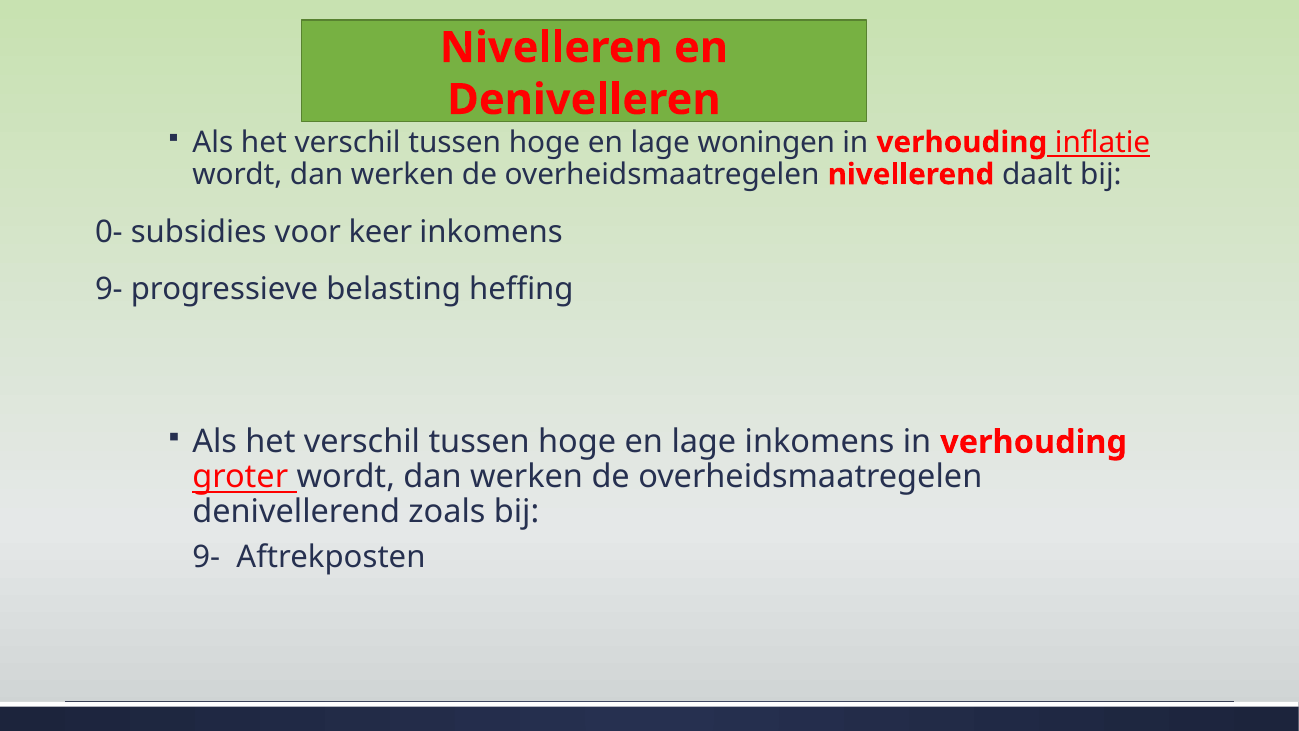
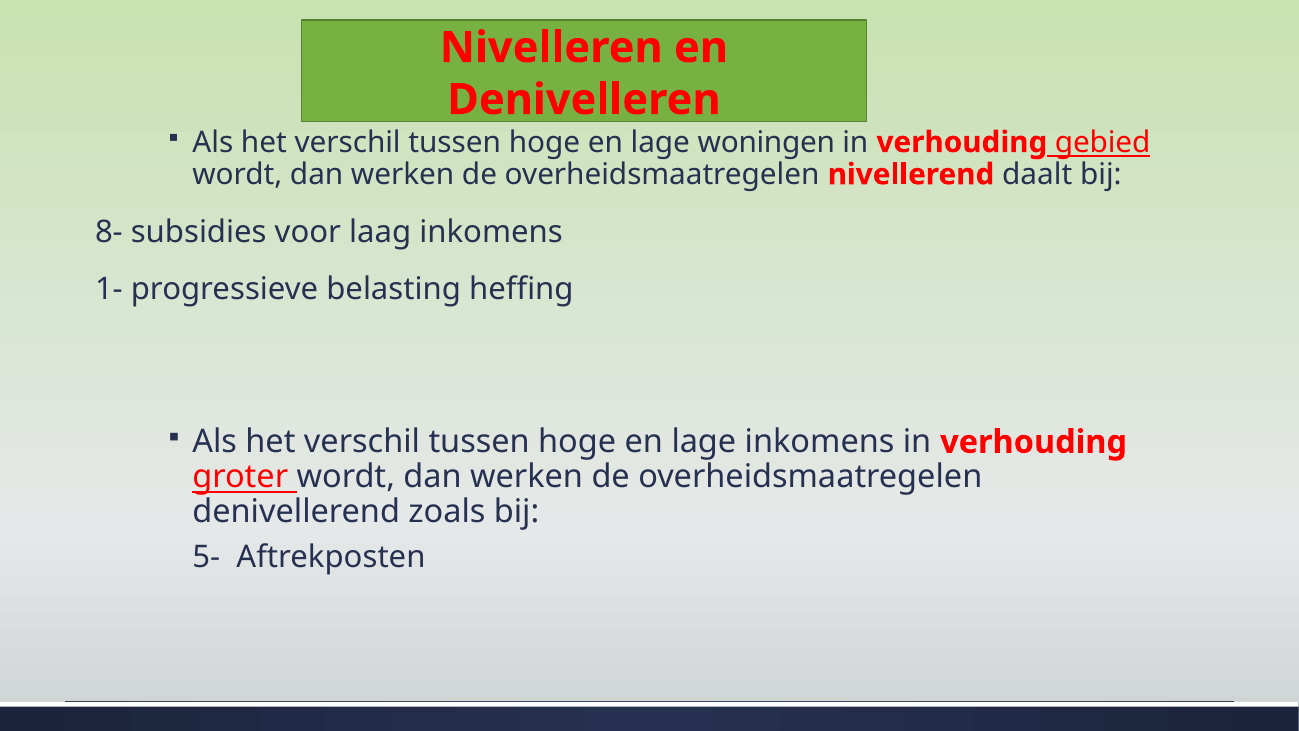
inflatie: inflatie -> gebied (1103, 142)
0-: 0- -> 8- (109, 232)
keer: keer -> laag (380, 232)
9-: 9- -> 1- (109, 290)
9-: 9- -> 5- (206, 557)
